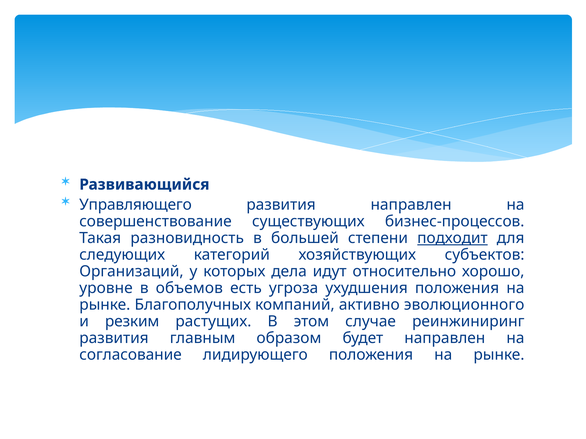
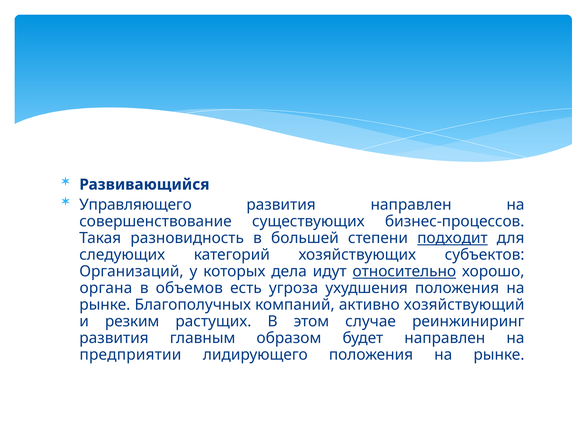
относительно underline: none -> present (404, 272)
уровне: уровне -> органа (106, 288)
эволюционного: эволюционного -> хозяйствующий (464, 305)
согласование: согласование -> предприятии (130, 355)
